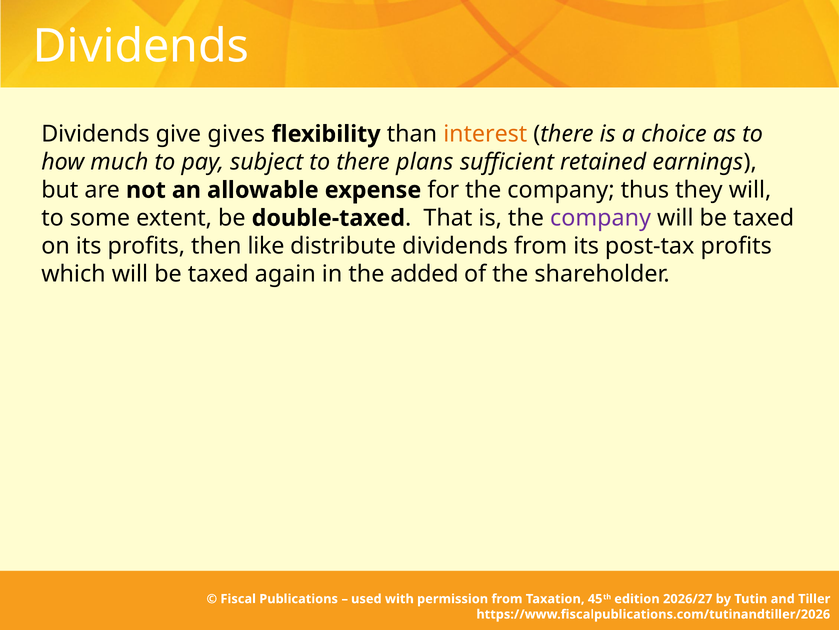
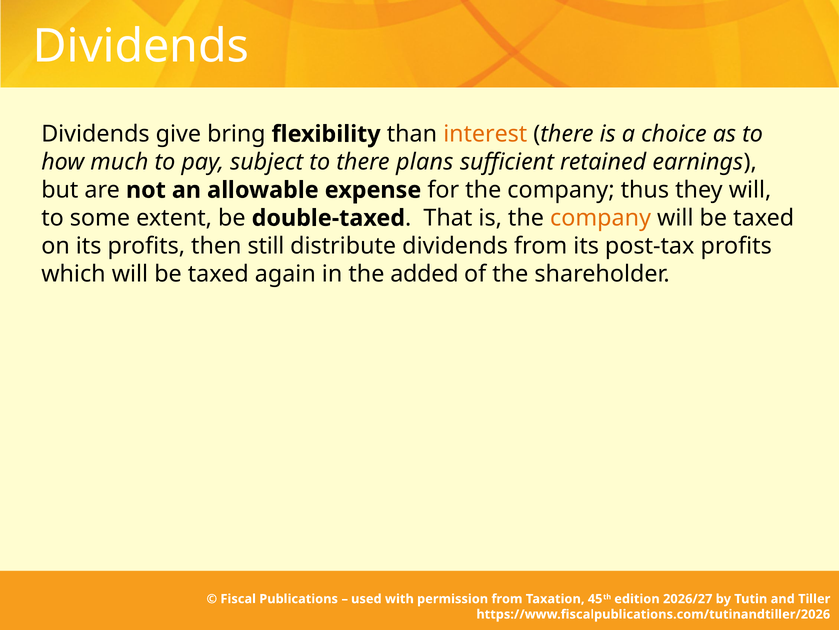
gives: gives -> bring (236, 134)
company colour: purple -> orange (601, 218)
like: like -> still (266, 246)
